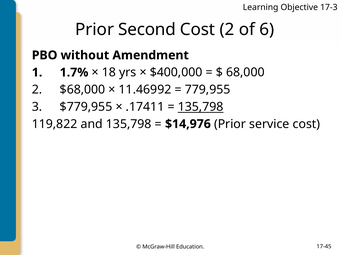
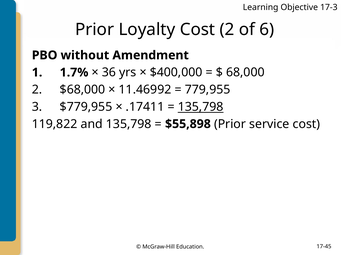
Second: Second -> Loyalty (147, 30)
18: 18 -> 36 (109, 73)
$14,976: $14,976 -> $55,898 (188, 124)
